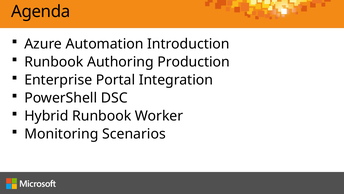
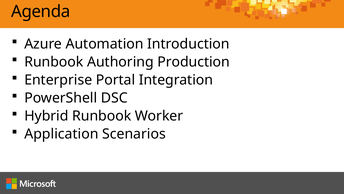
Monitoring: Monitoring -> Application (61, 134)
